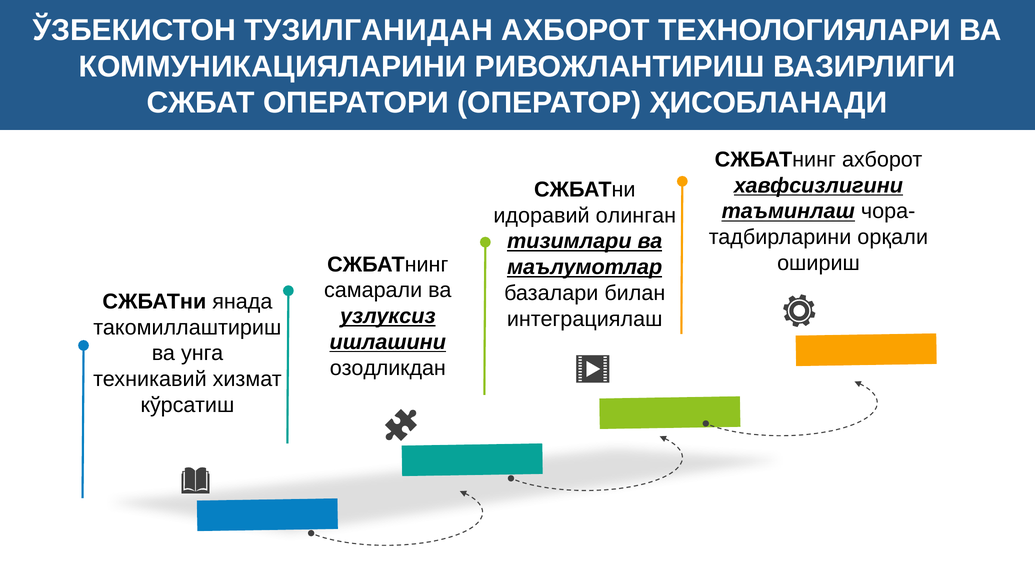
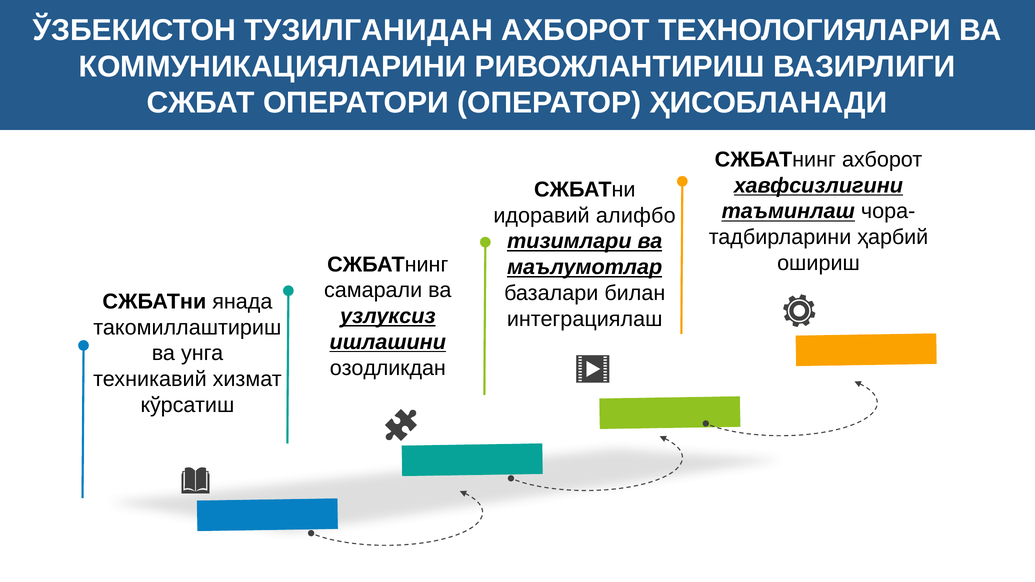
олинган: олинган -> алифбо (636, 216)
орқали: орқали -> ҳарбий (893, 237)
